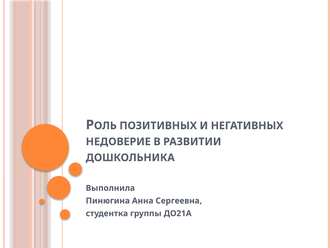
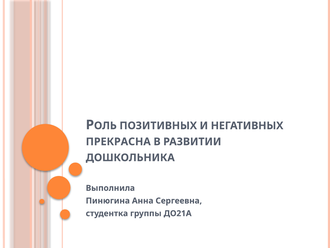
НЕДОВЕРИЕ: НЕДОВЕРИЕ -> ПРЕКРАСНА (118, 141)
